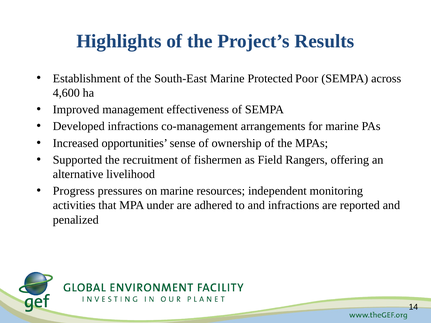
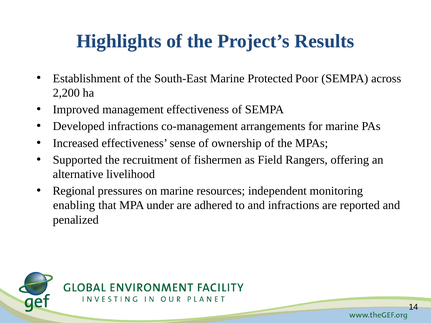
4,600: 4,600 -> 2,200 (66, 93)
Increased opportunities: opportunities -> effectiveness (135, 143)
Progress: Progress -> Regional (74, 191)
activities: activities -> enabling (74, 206)
